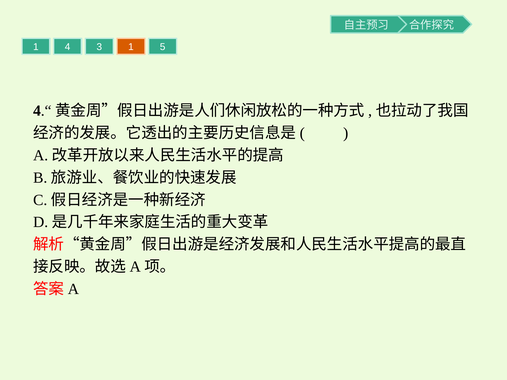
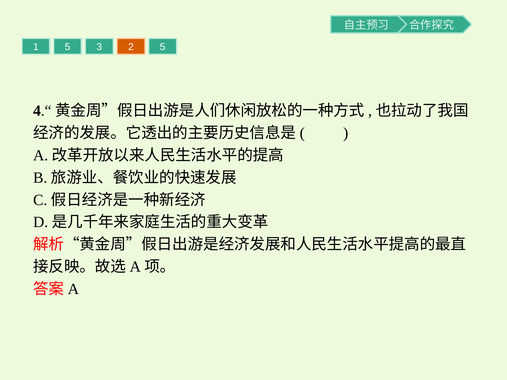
1 4: 4 -> 5 (68, 47)
3 1: 1 -> 2 (131, 47)
